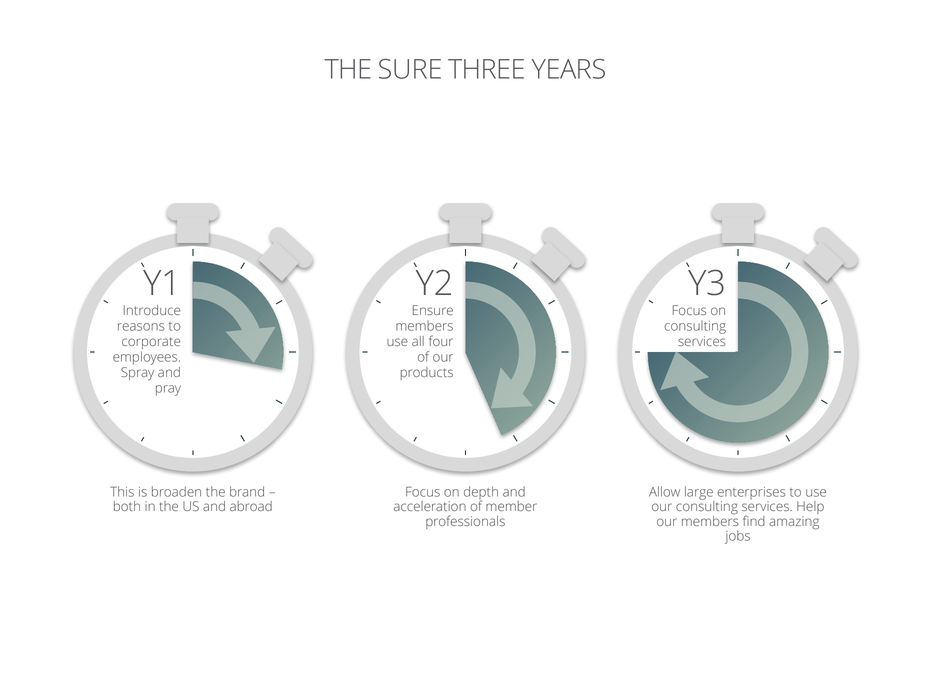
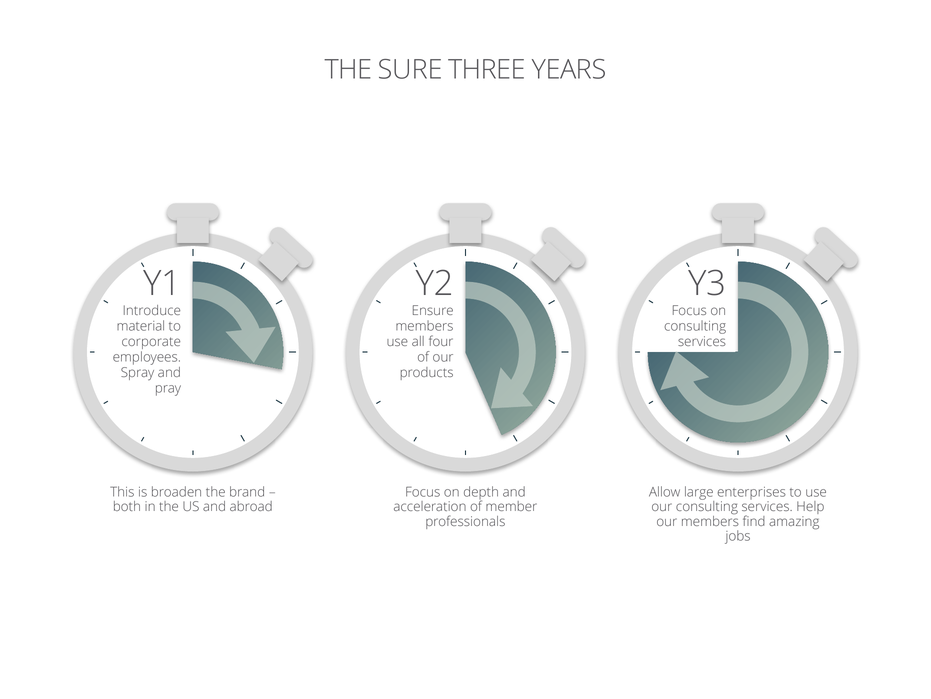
reasons: reasons -> material (141, 326)
